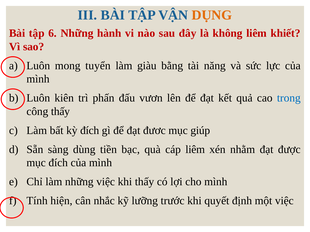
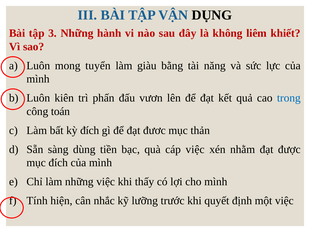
DỤNG colour: orange -> black (212, 15)
6: 6 -> 3 (53, 33)
công thấy: thấy -> toán (60, 112)
giúp: giúp -> thản (200, 131)
cáp liêm: liêm -> việc (195, 150)
